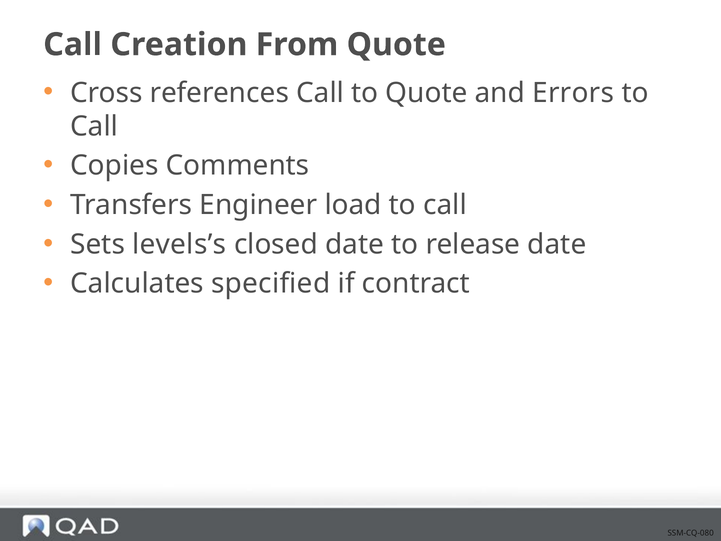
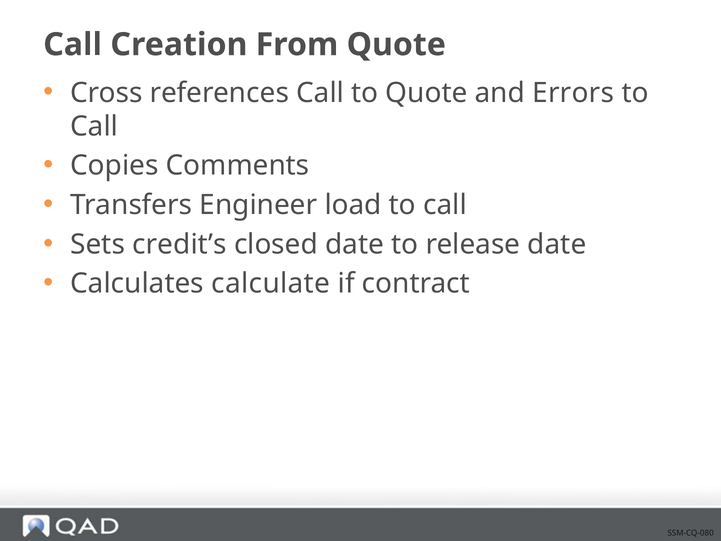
levels’s: levels’s -> credit’s (179, 244)
specified: specified -> calculate (271, 284)
